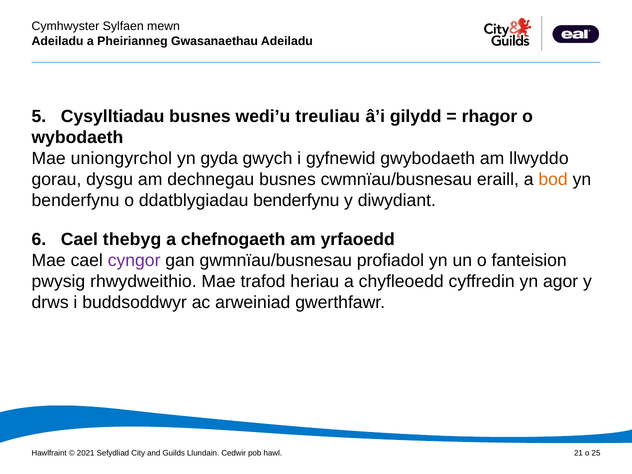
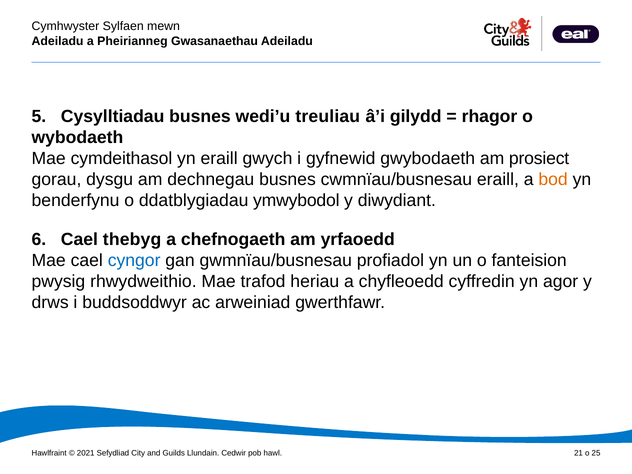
uniongyrchol: uniongyrchol -> cymdeithasol (121, 158)
yn gyda: gyda -> eraill (219, 158)
llwyddo: llwyddo -> prosiect (539, 158)
ddatblygiadau benderfynu: benderfynu -> ymwybodol (296, 201)
cyngor colour: purple -> blue (134, 260)
